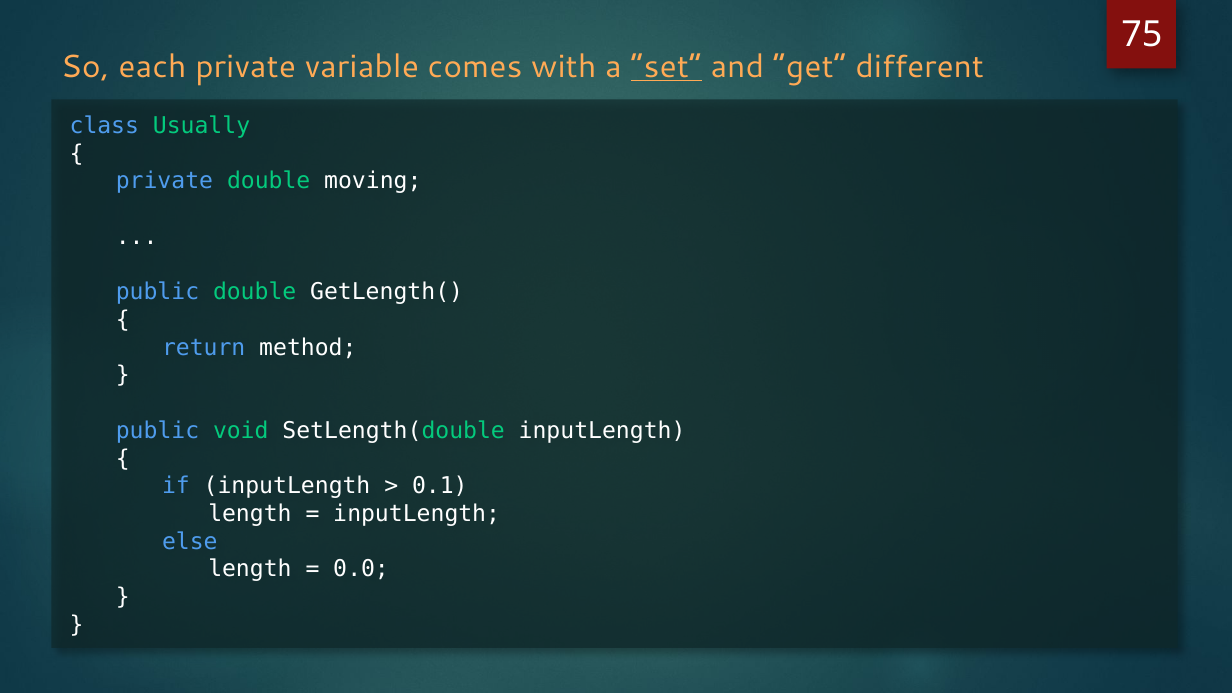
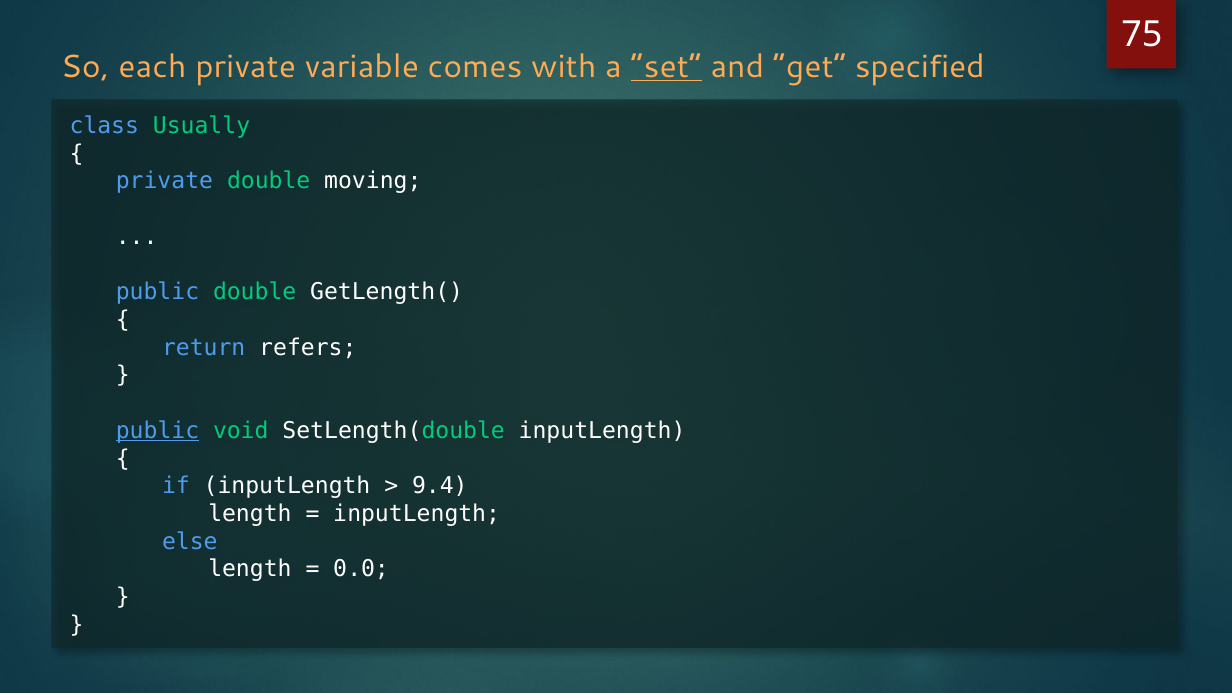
different: different -> specified (920, 67)
method: method -> refers (308, 348)
public underline: none -> present (158, 431)
0.1: 0.1 -> 9.4 (440, 486)
